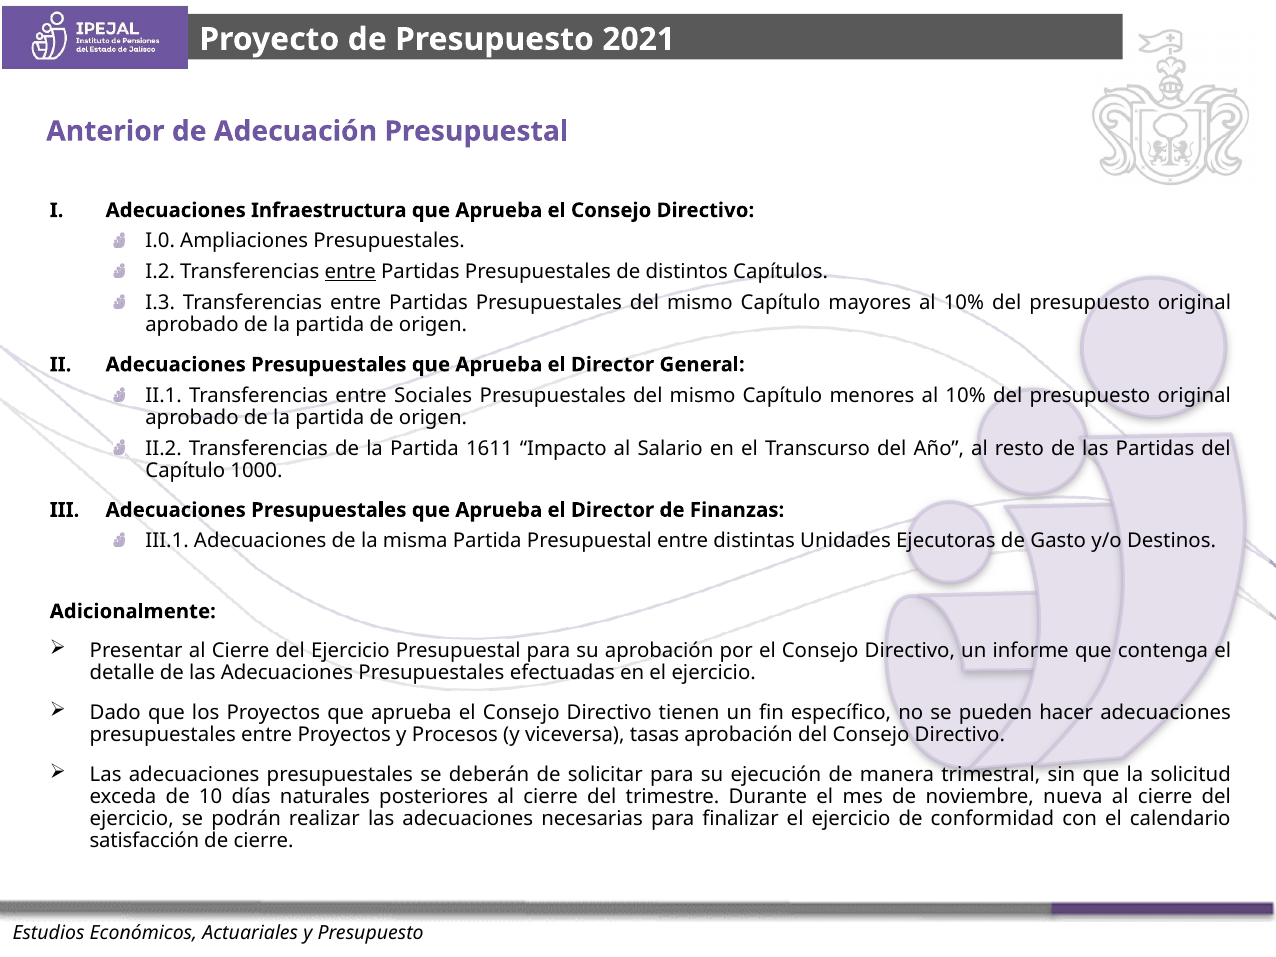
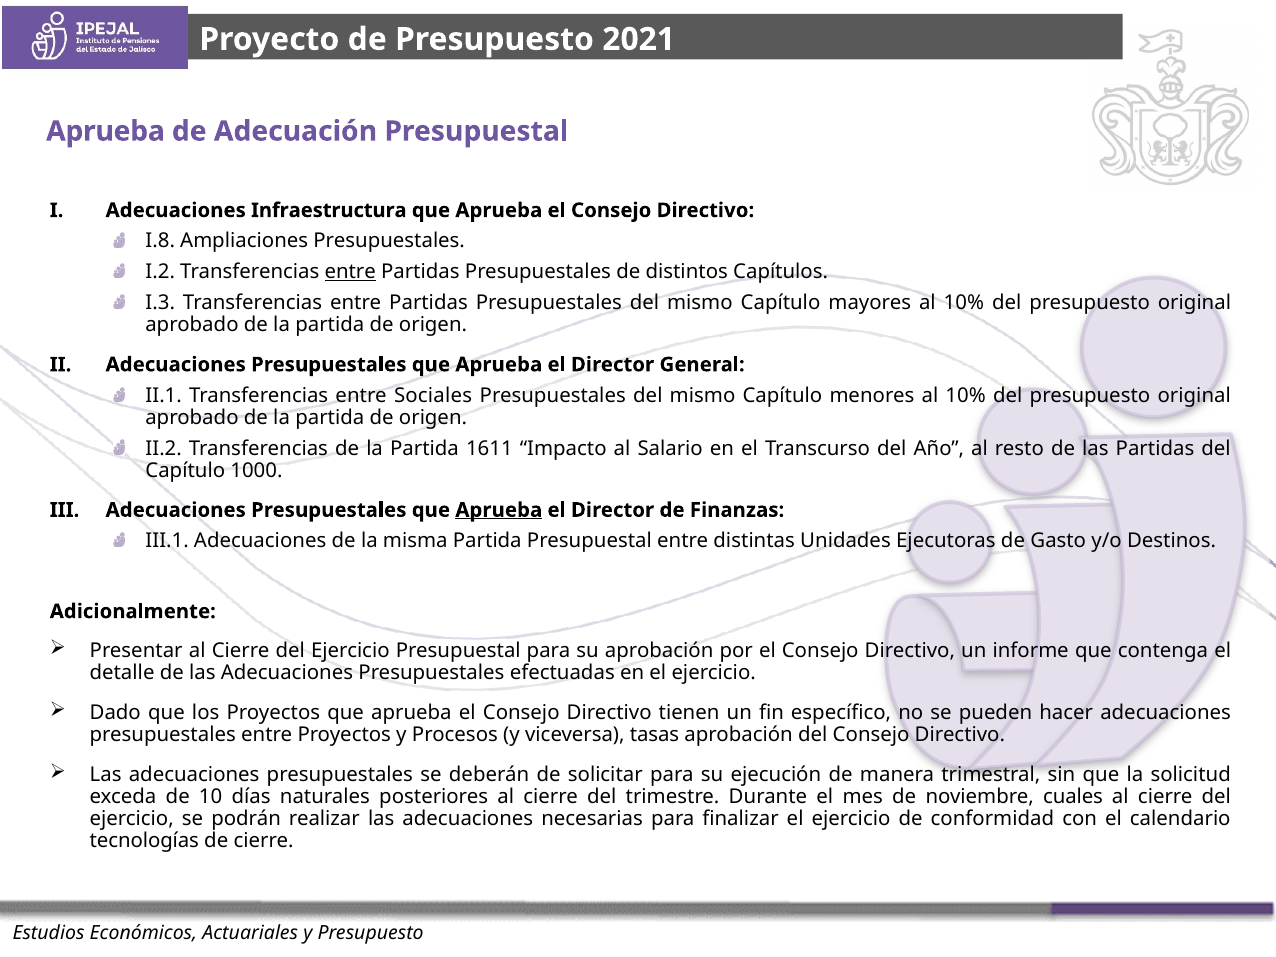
Anterior: Anterior -> Aprueba (105, 131)
I.0: I.0 -> I.8 (160, 241)
Aprueba underline: none -> present (499, 510)
nueva: nueva -> cuales (1073, 797)
satisfacción: satisfacción -> tecnologías (144, 841)
